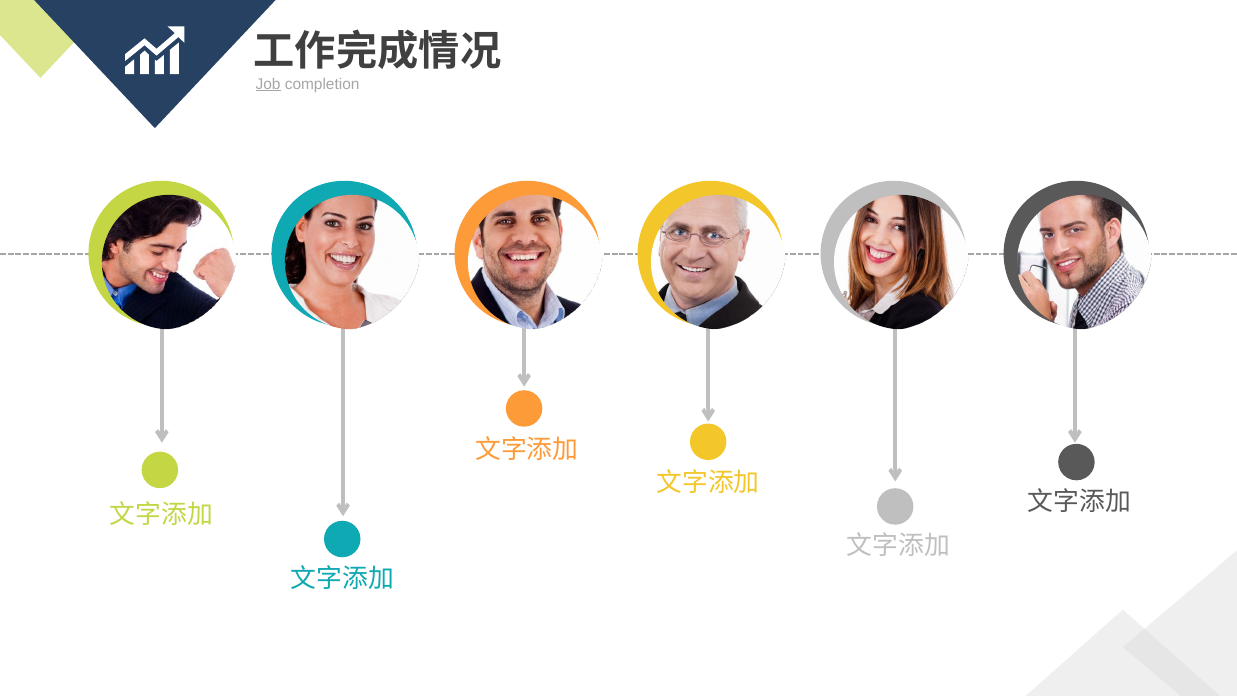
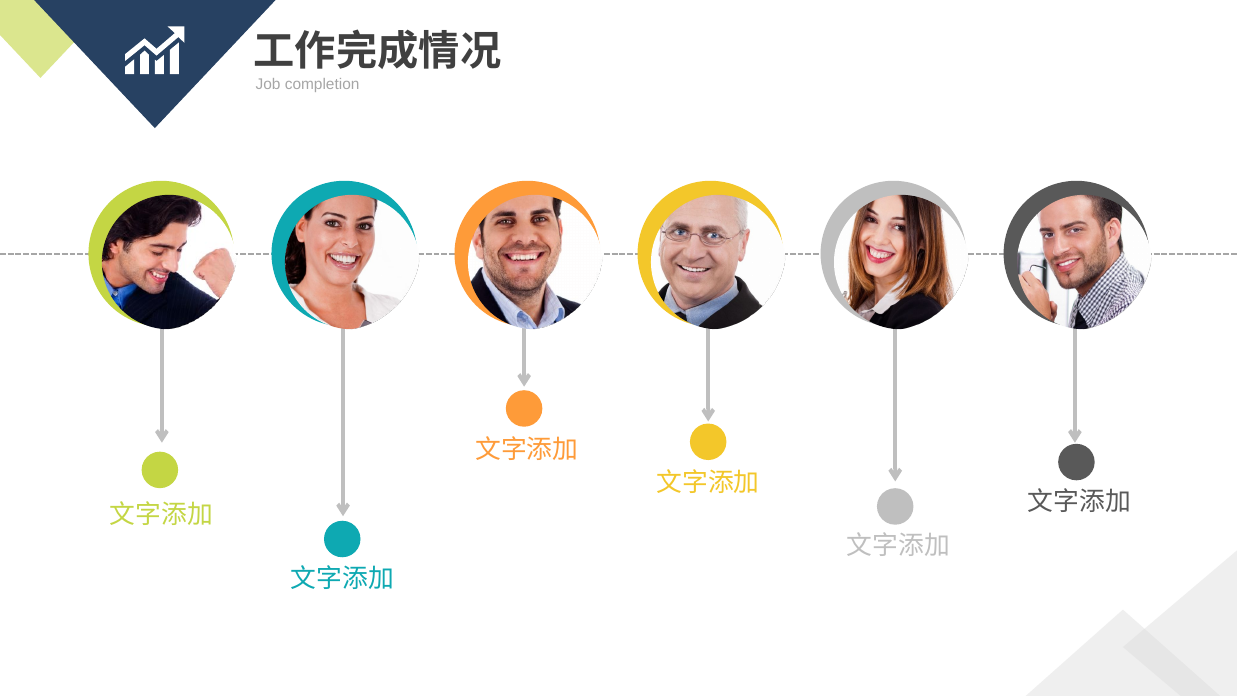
Job underline: present -> none (268, 84)
